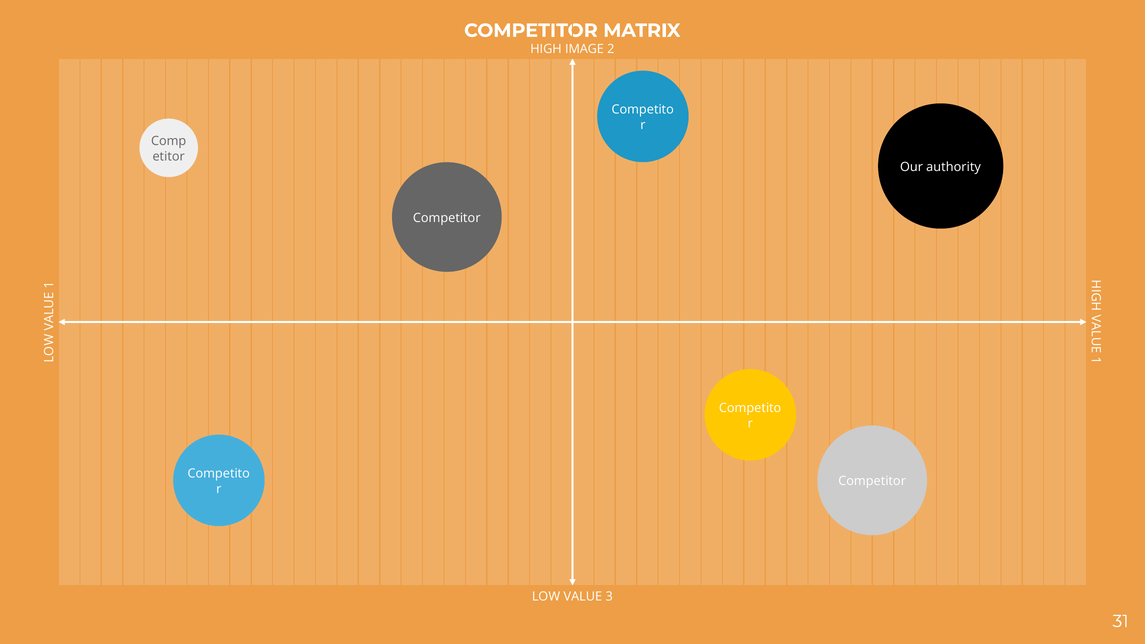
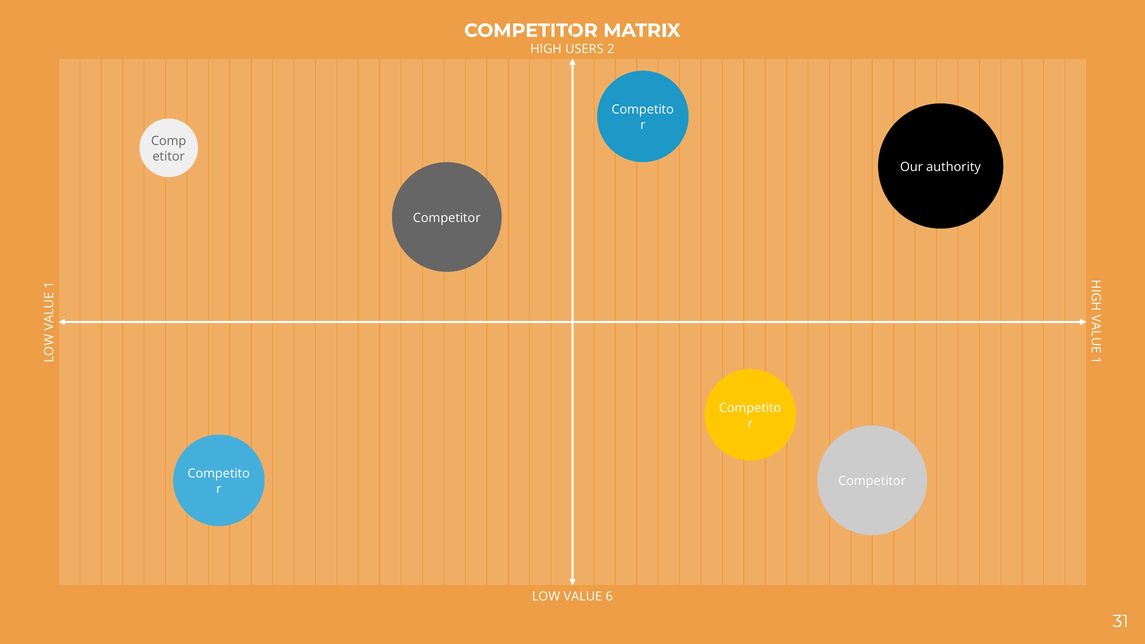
IMAGE: IMAGE -> USERS (584, 49)
3: 3 -> 6 (609, 597)
